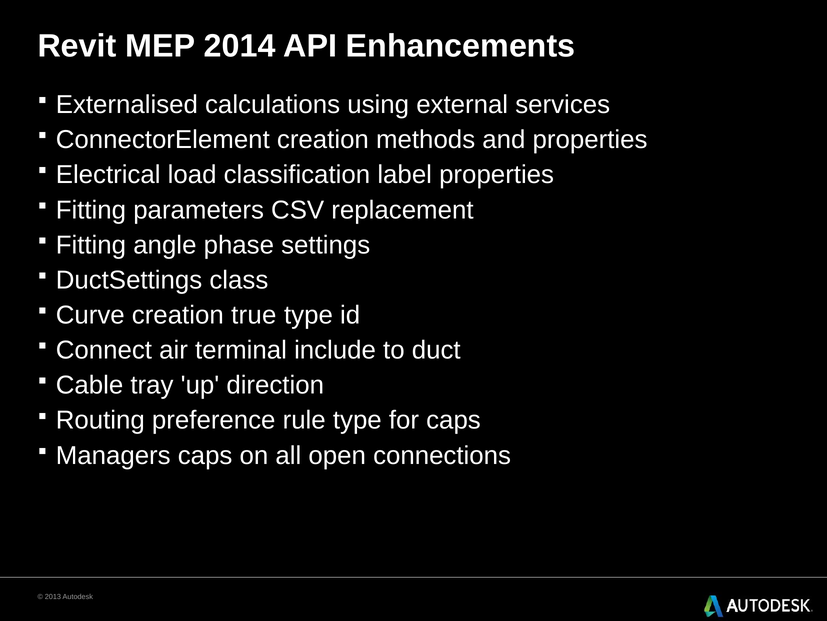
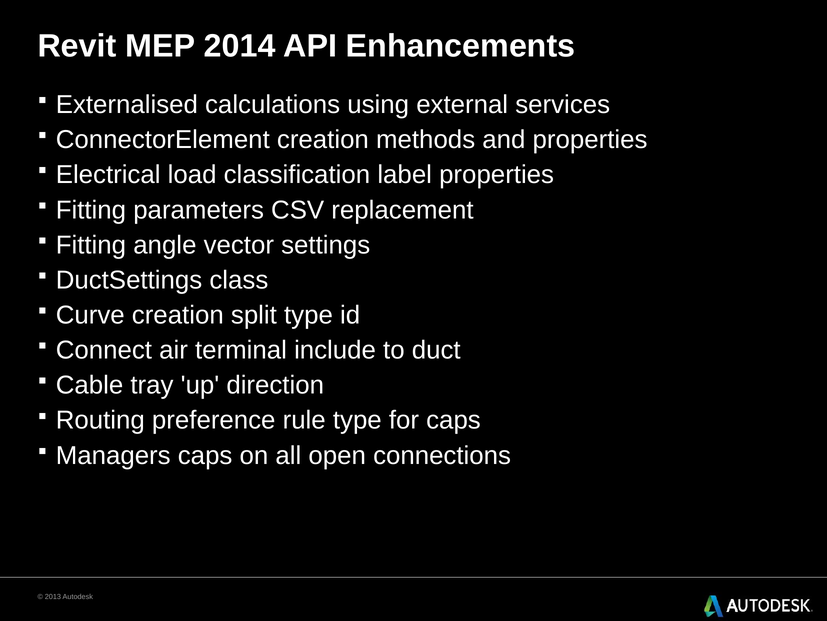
phase: phase -> vector (239, 245)
true: true -> split (254, 315)
